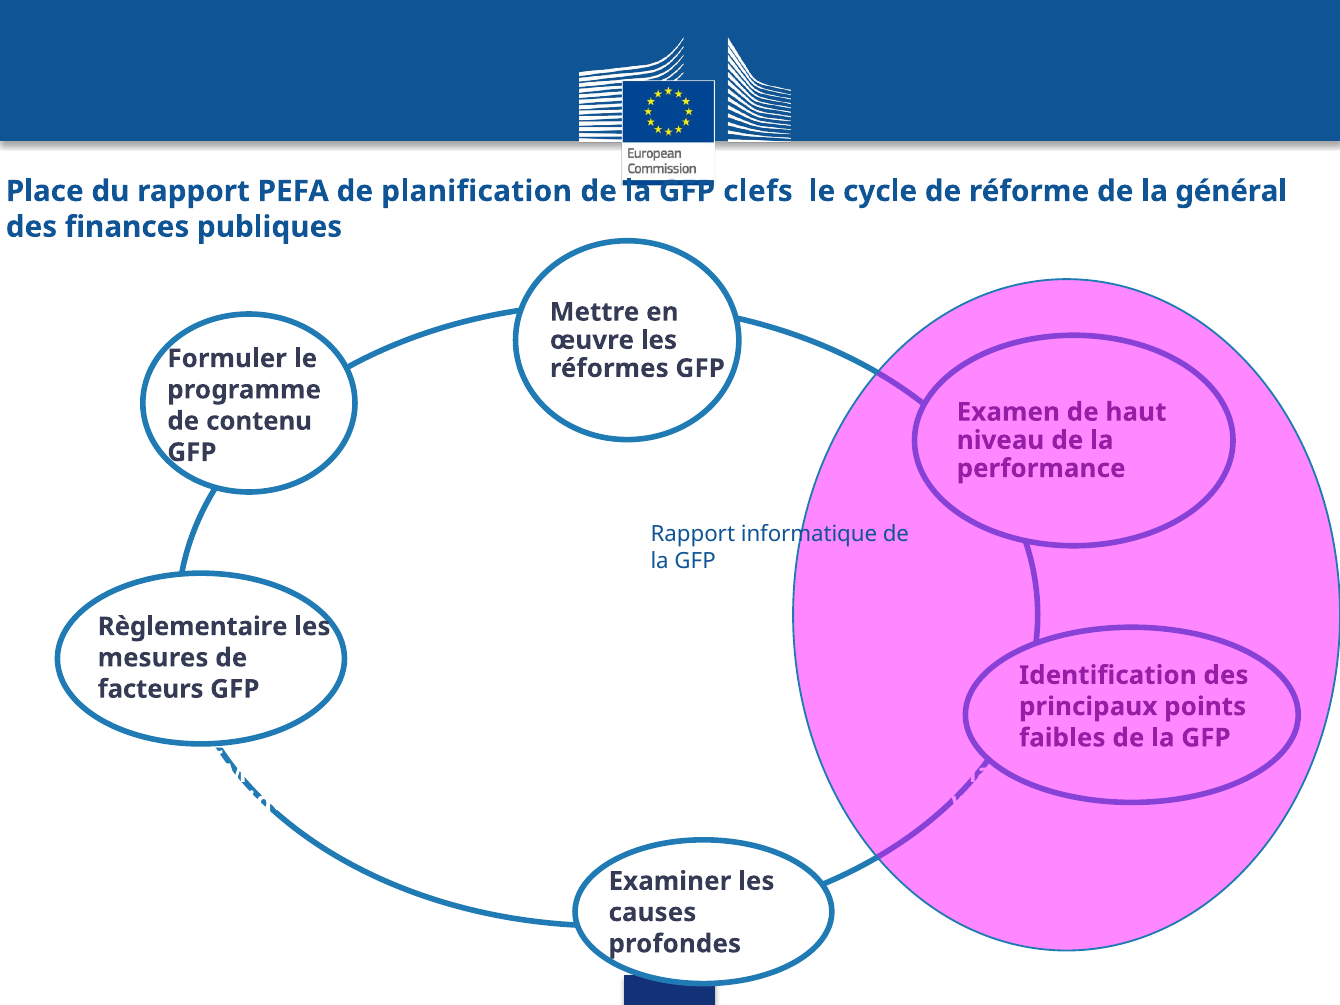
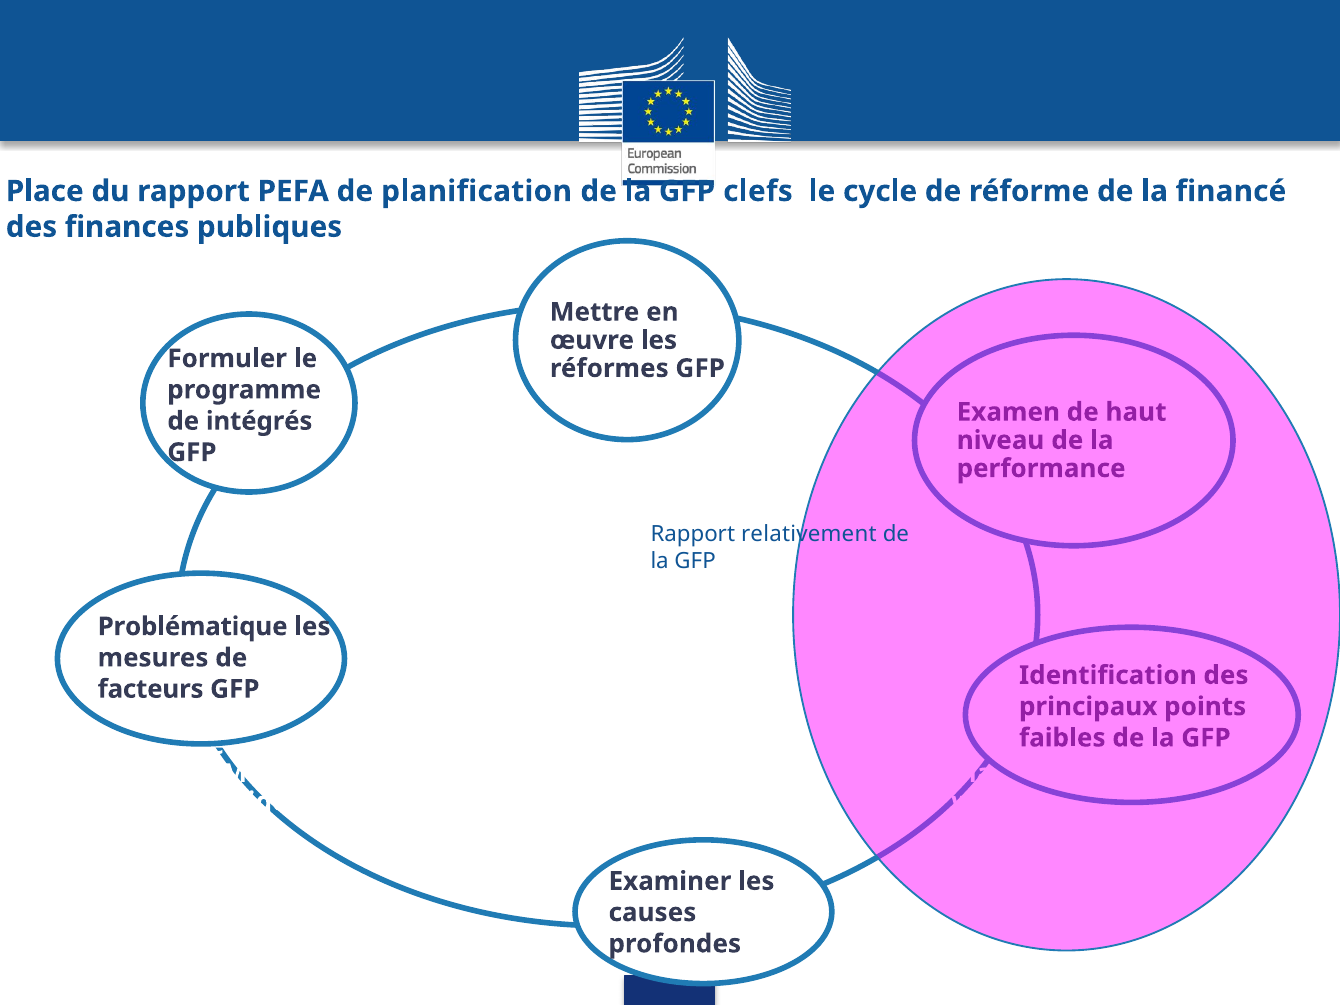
général: général -> financé (1231, 191)
contenu: contenu -> intégrés (259, 421)
informatique: informatique -> relativement (809, 534)
Règlementaire: Règlementaire -> Problématique (193, 627)
